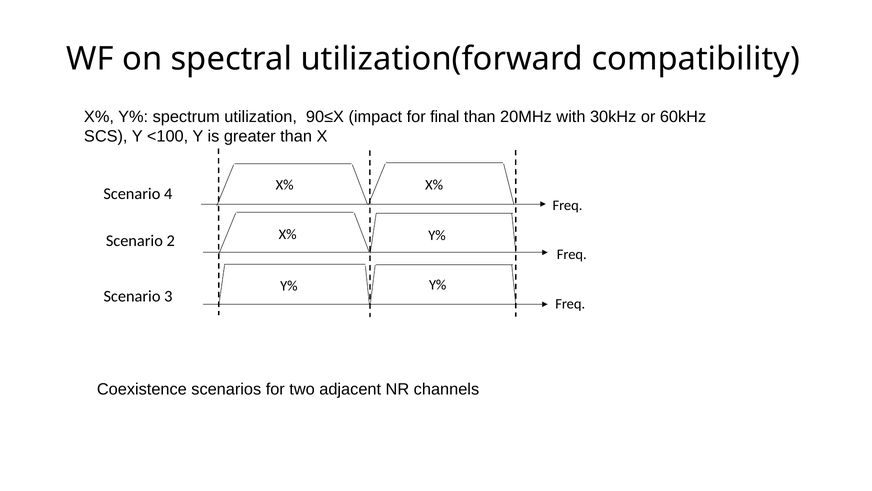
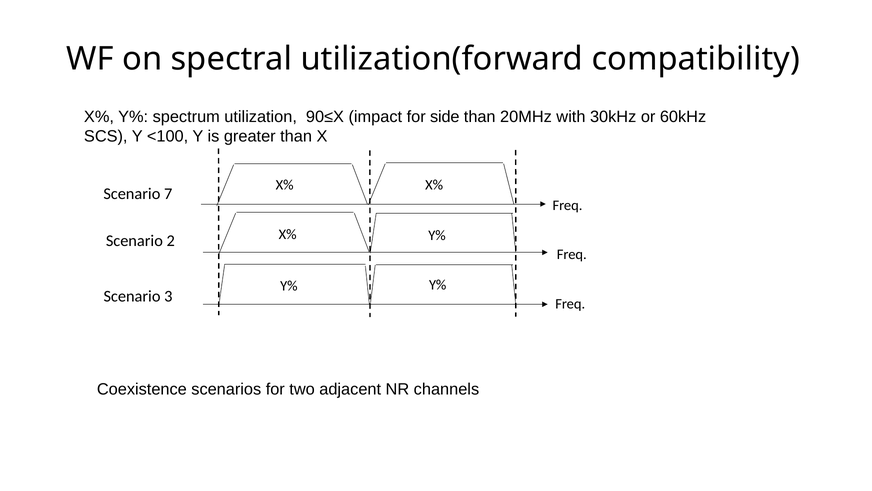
final: final -> side (445, 117)
4: 4 -> 7 (168, 194)
